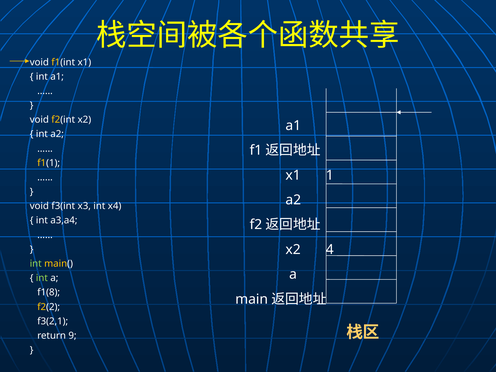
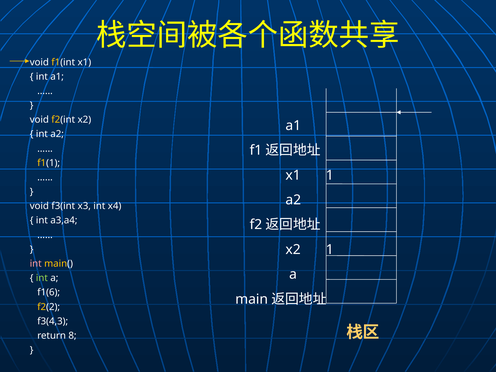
x2 4: 4 -> 1 (330, 250)
int colour: light green -> pink (36, 264)
f1(8: f1(8 -> f1(6 (49, 292)
f3(2,1: f3(2,1 -> f3(4,3 (53, 321)
9: 9 -> 8 (72, 336)
